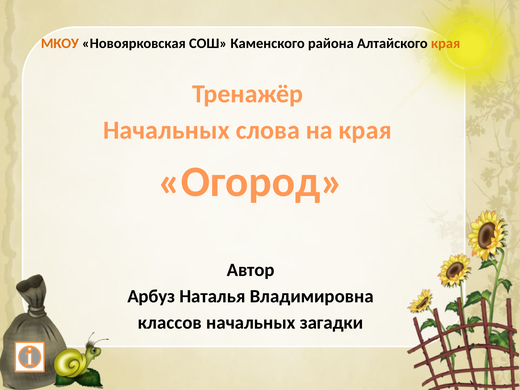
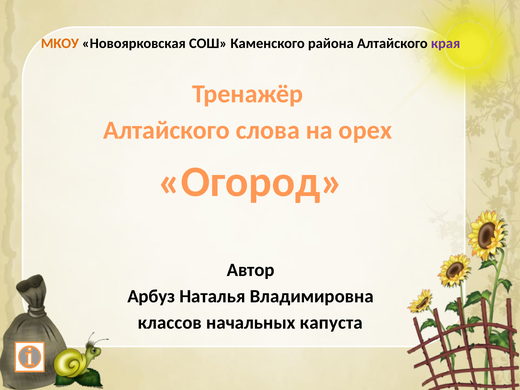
края colour: orange -> purple (446, 43)
Начальных: Начальных -> Алтайского (167, 130)
на края: края -> орех (365, 130)
загадки: загадки -> капуста (331, 323)
